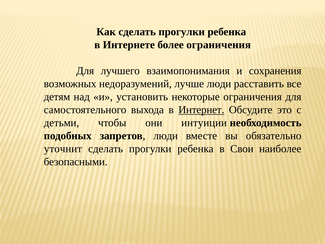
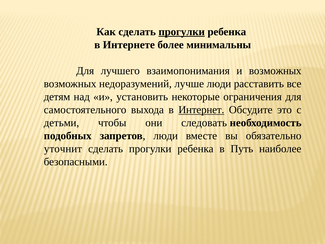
прогулки underline: none -> present (182, 32)
более ограничения: ограничения -> минимальны (219, 45)
и сохранения: сохранения -> возможных (275, 71)
интуиции: интуиции -> следовать (204, 123)
Свои: Свои -> Путь (242, 149)
